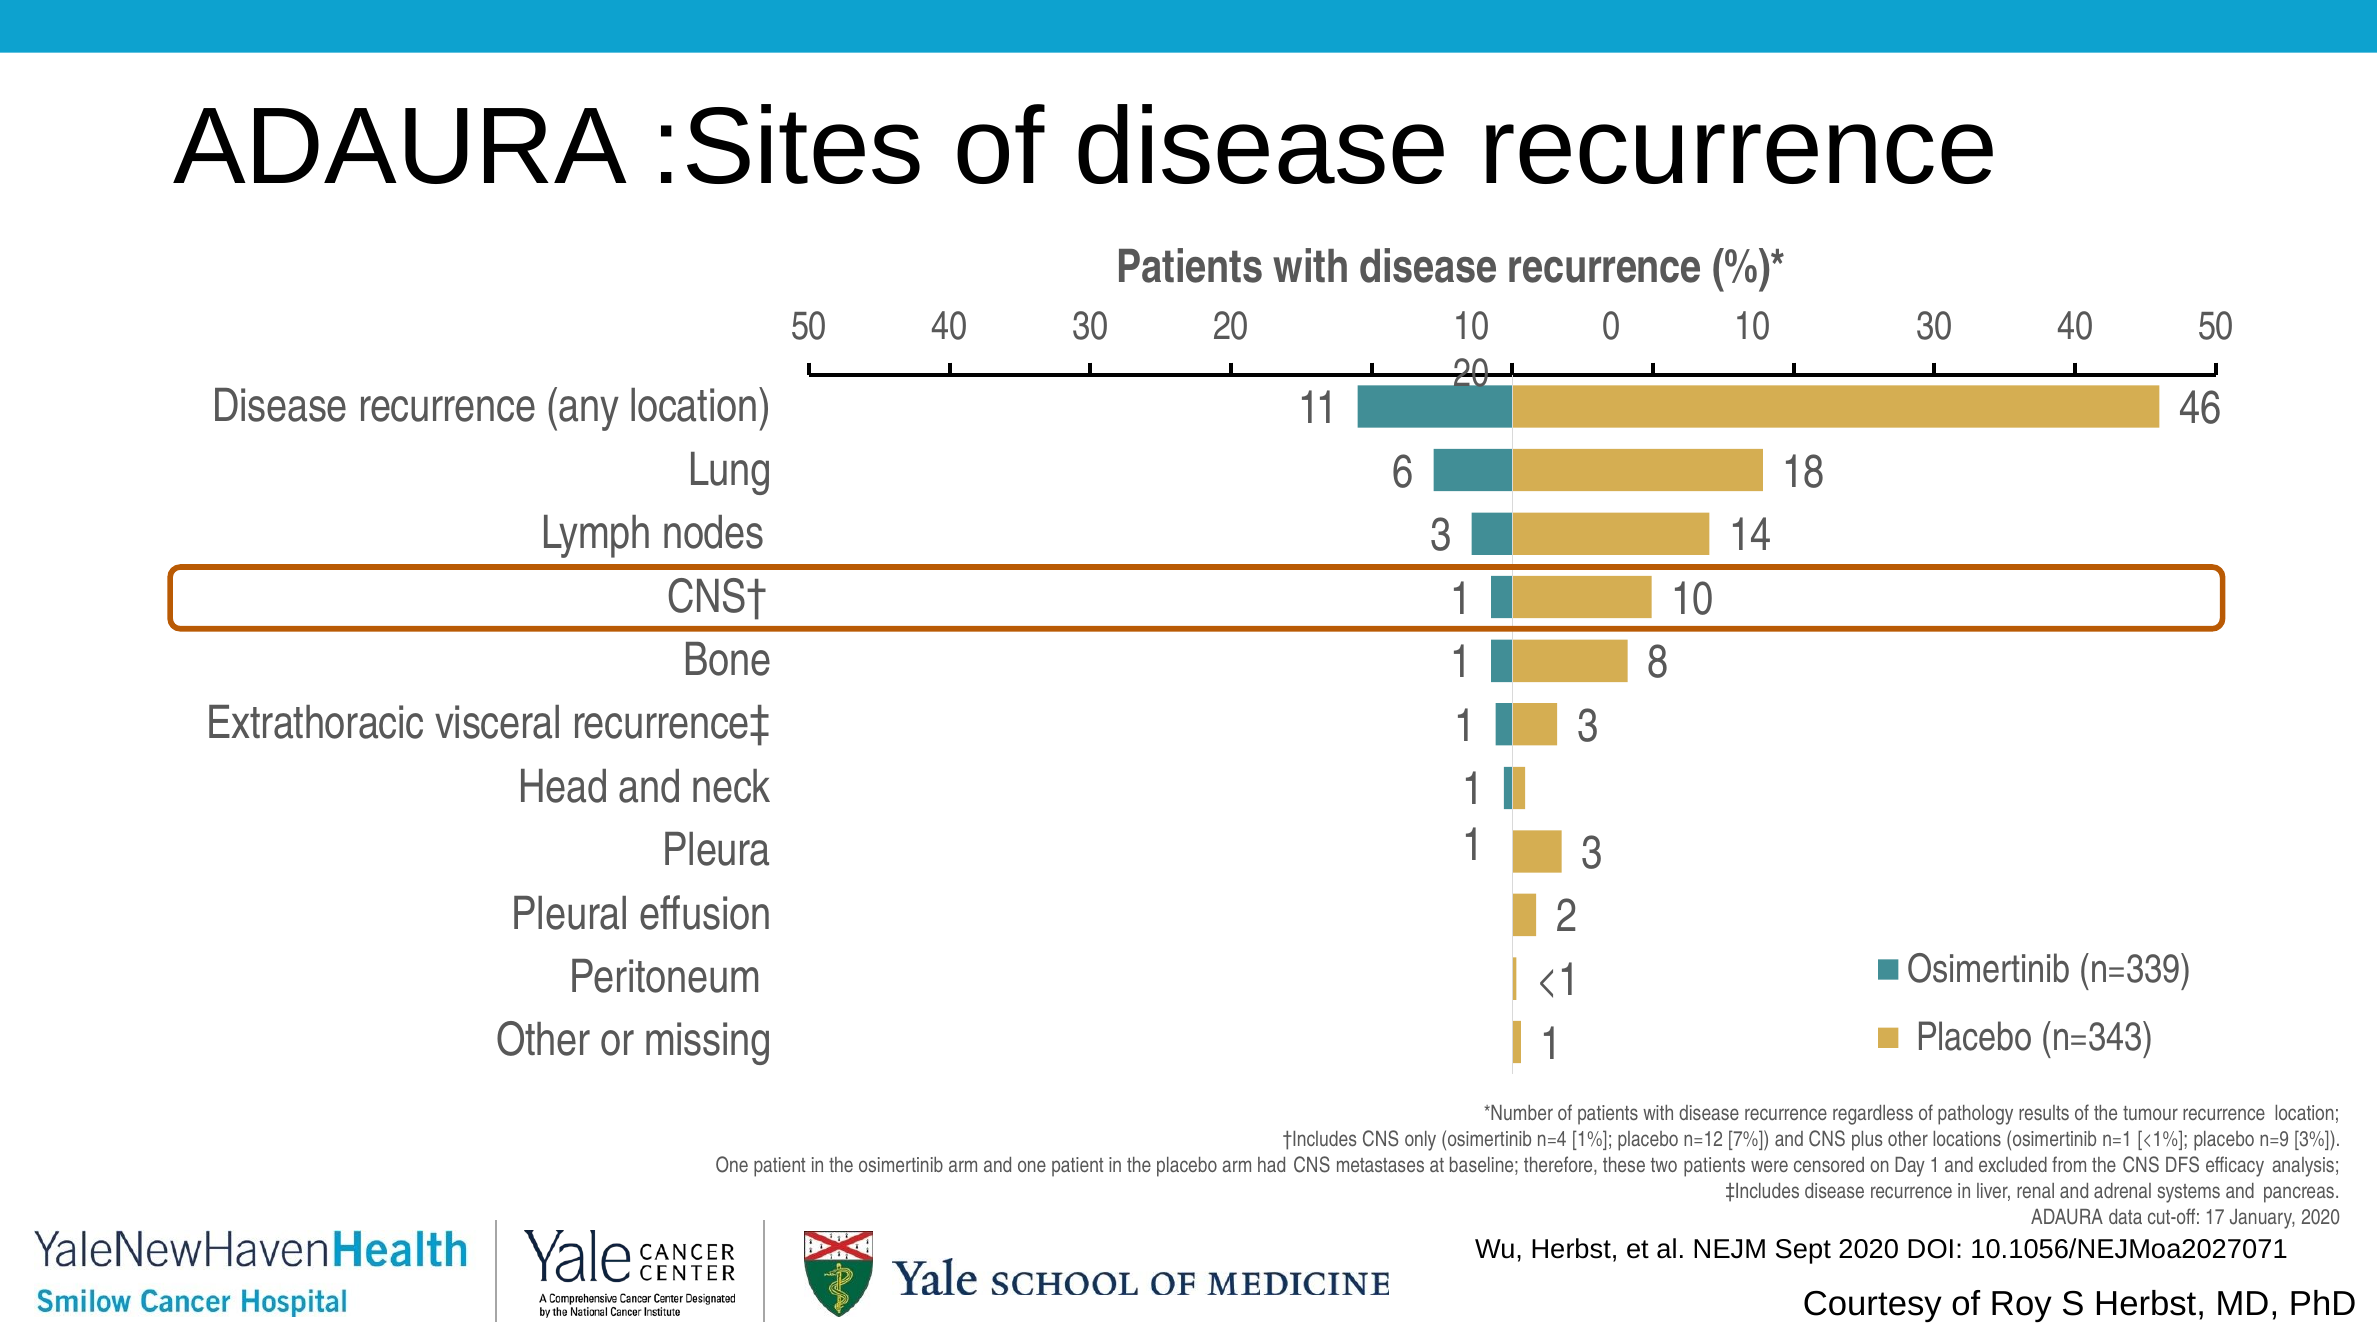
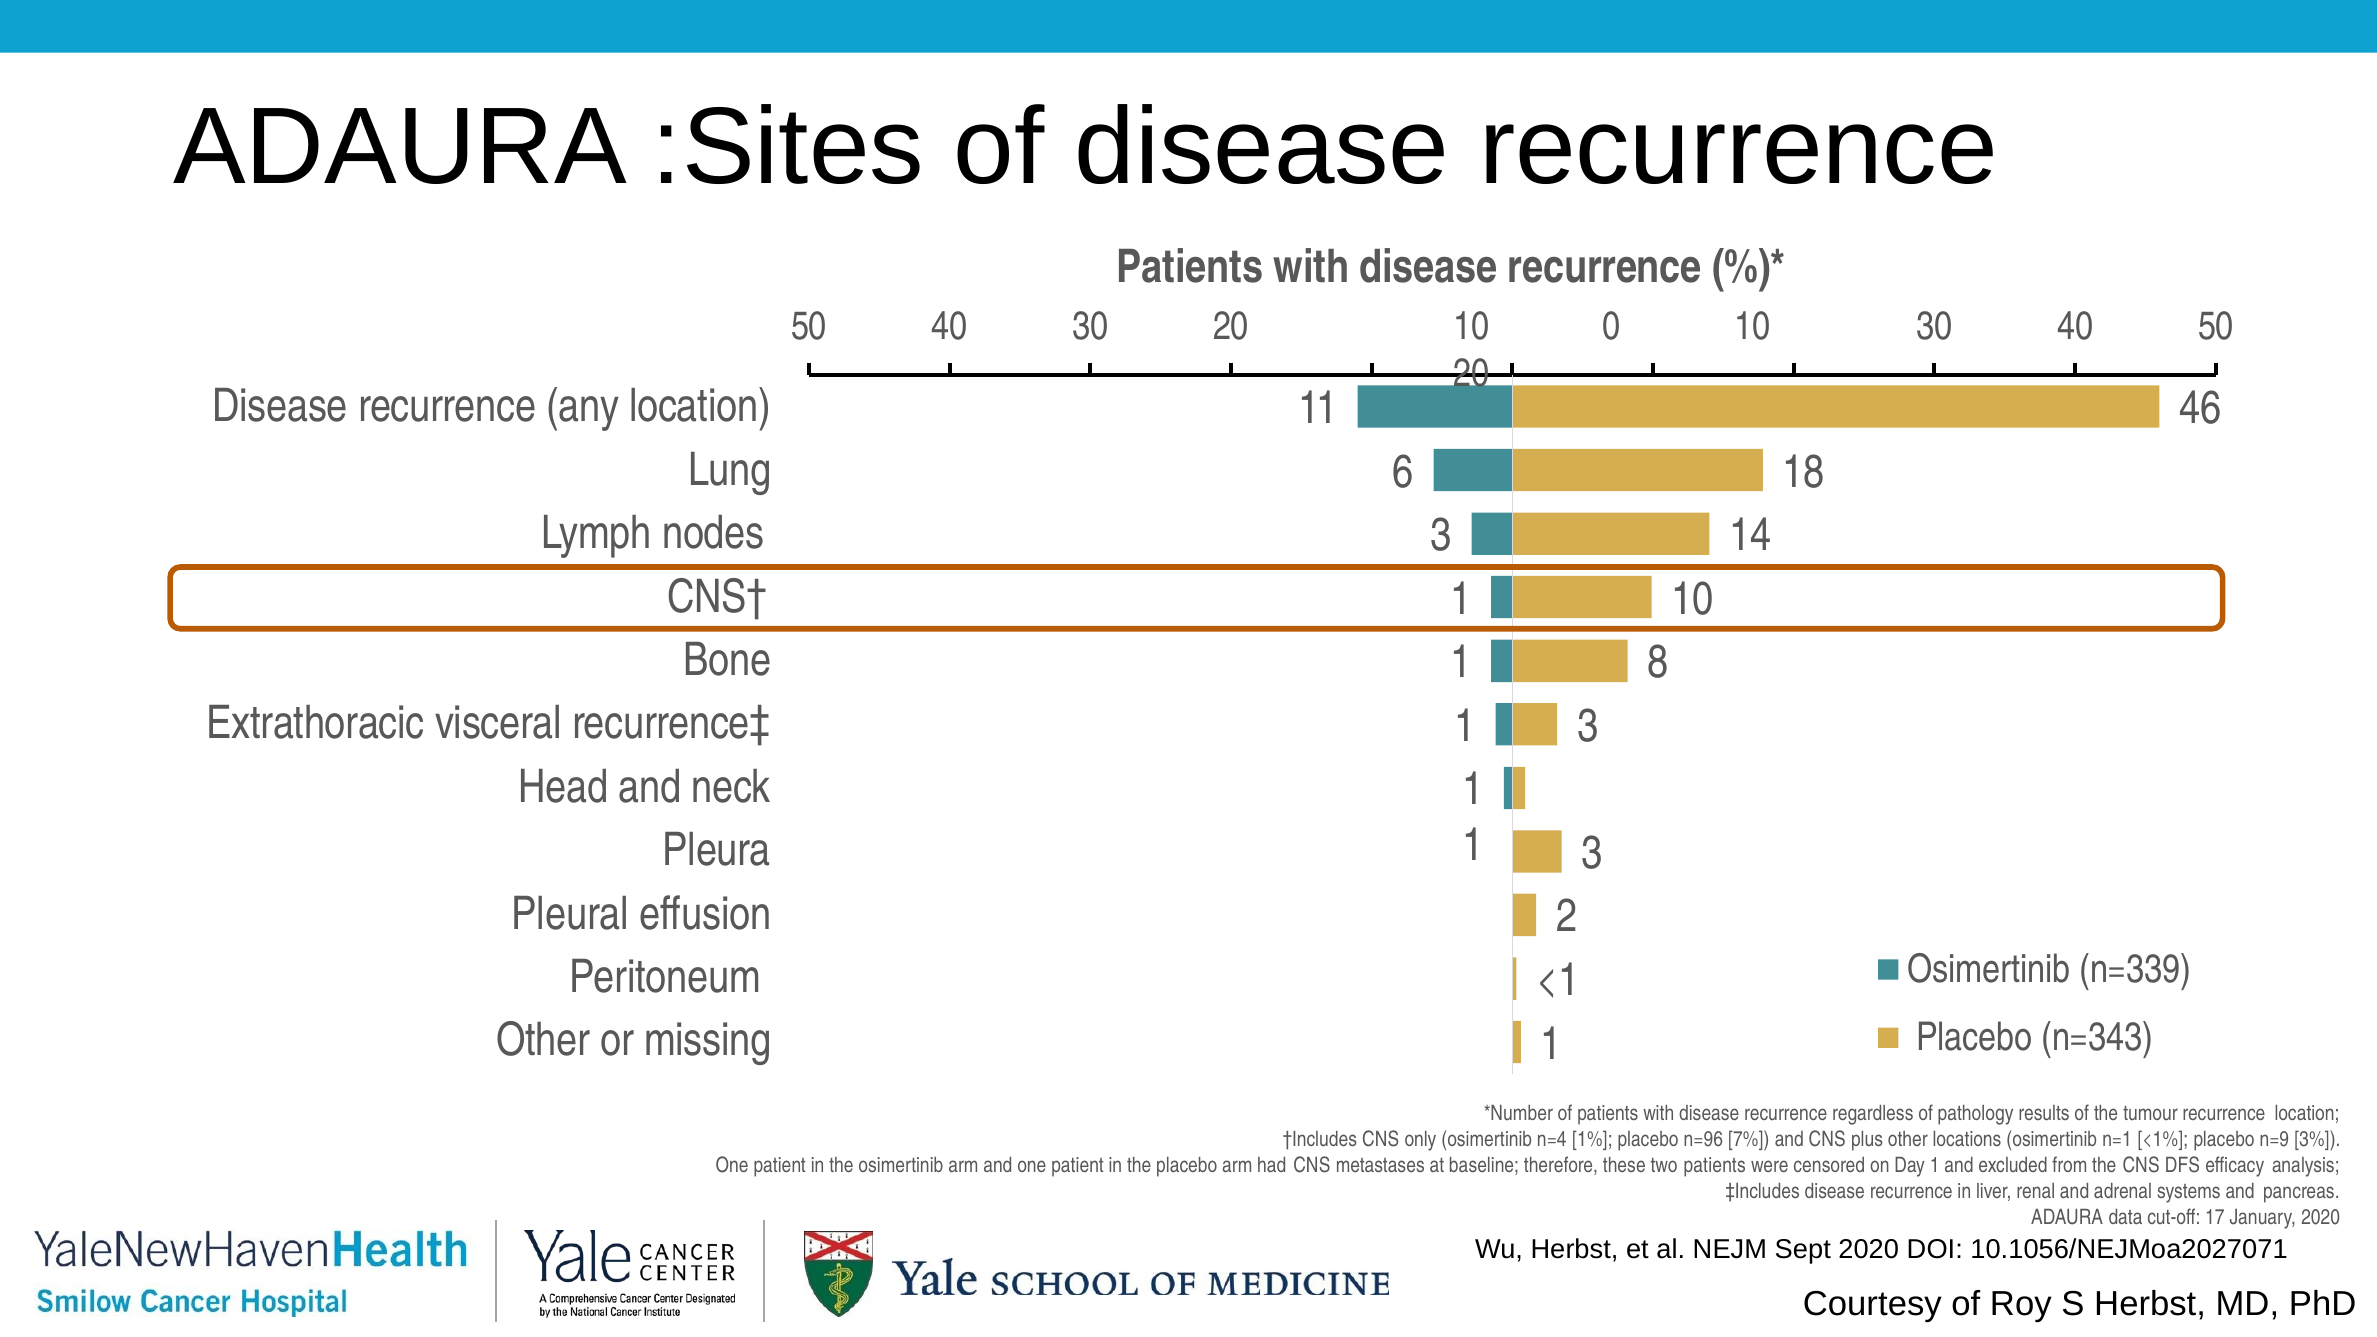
n=12: n=12 -> n=96 (1703, 1140)
